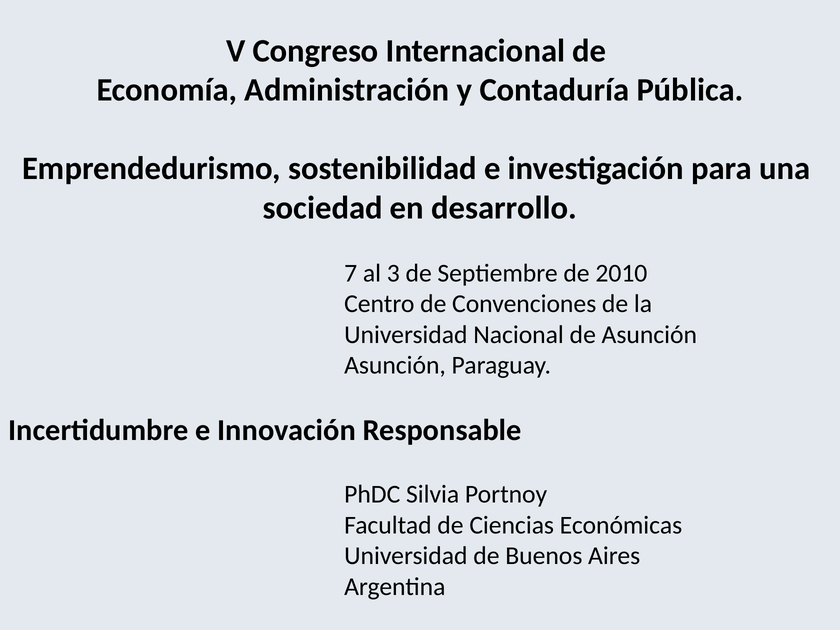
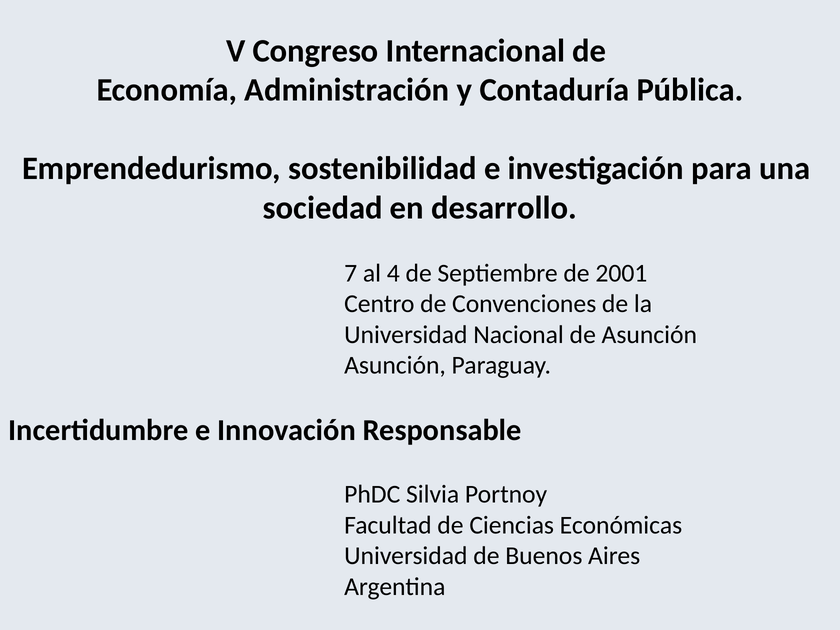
3: 3 -> 4 (393, 273)
2010: 2010 -> 2001 (621, 273)
